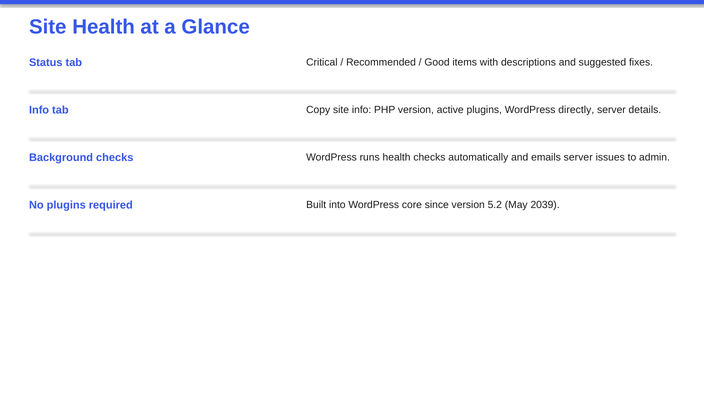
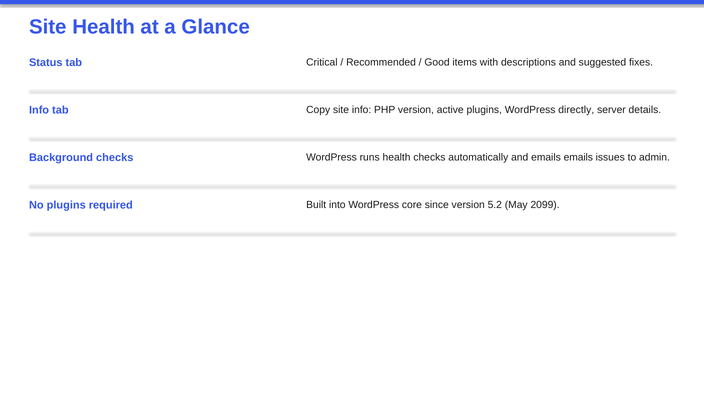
emails server: server -> emails (578, 157)
2039: 2039 -> 2099 (545, 205)
